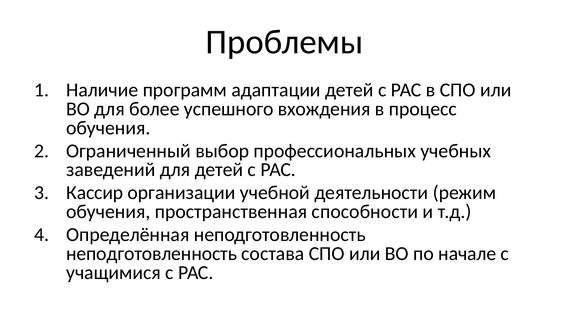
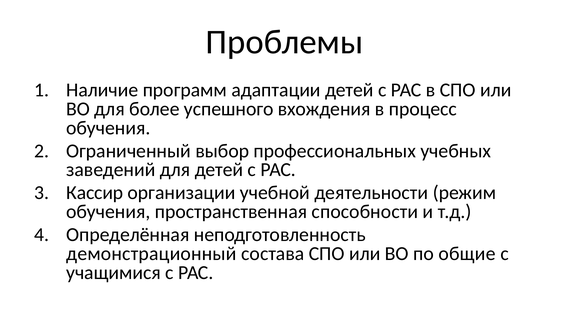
неподготовленность: неподготовленность -> демонстрационный (151, 254)
начале: начале -> общие (467, 254)
